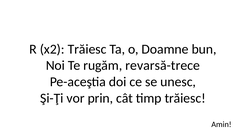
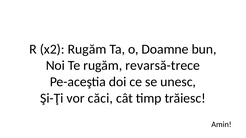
x2 Trăiesc: Trăiesc -> Rugăm (87, 49)
prin: prin -> căci (100, 98)
